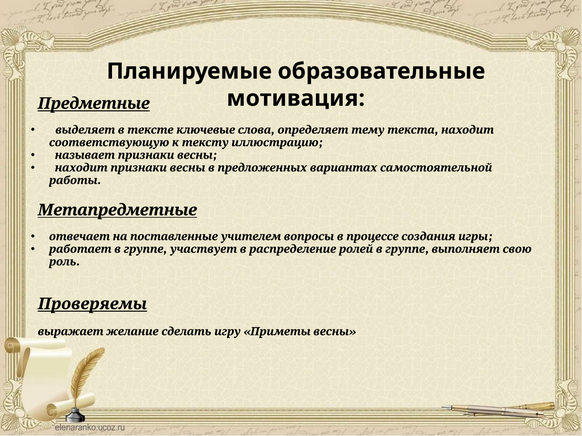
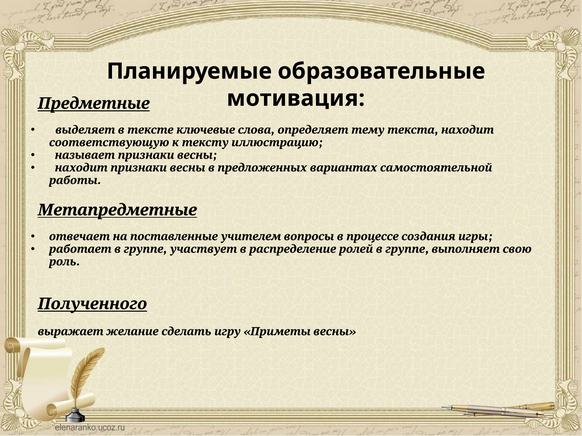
Проверяемы: Проверяемы -> Полученного (92, 304)
